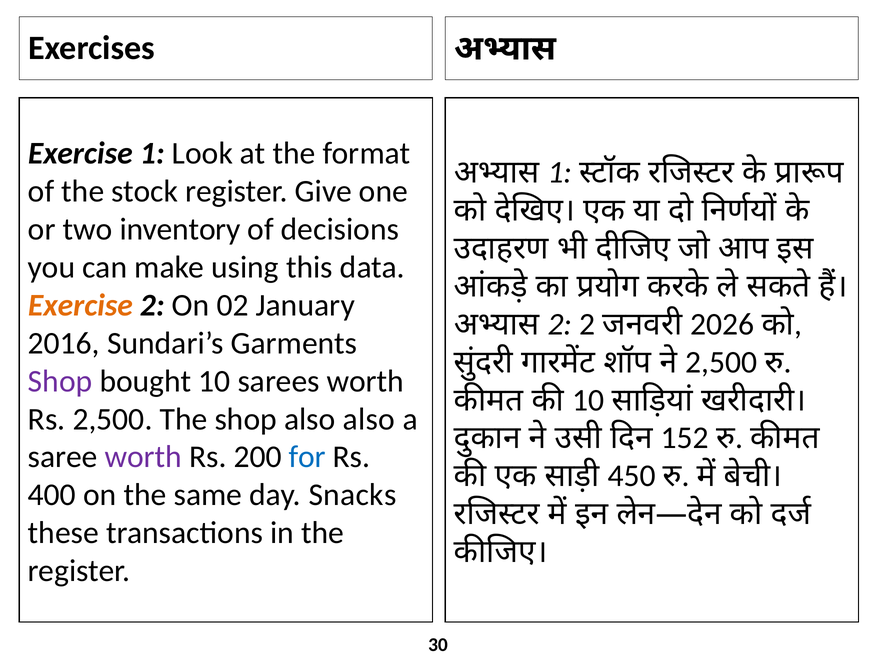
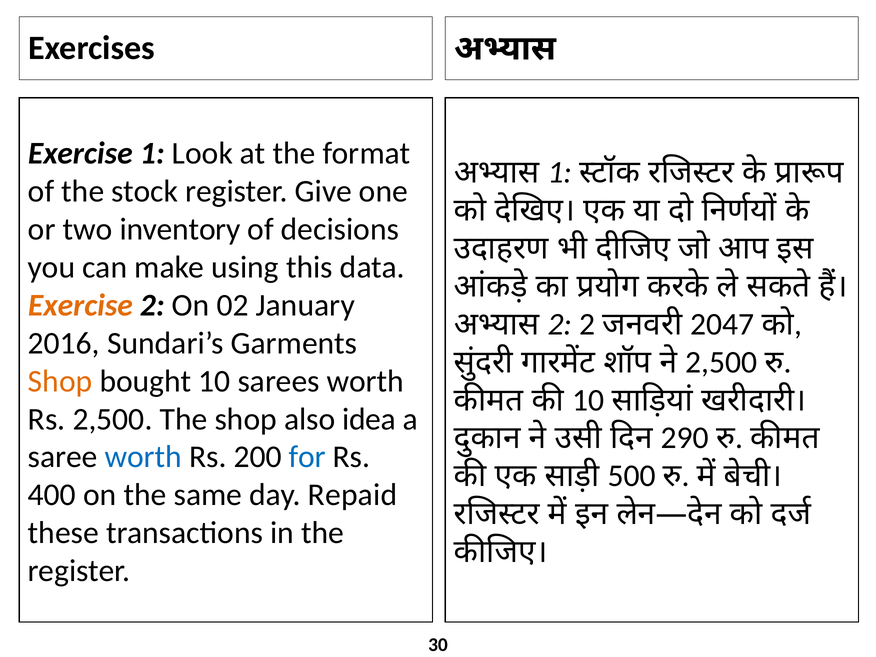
2026: 2026 -> 2047 (722, 324)
Shop colour: purple -> orange (60, 381)
also also: also -> idea (369, 419)
152: 152 -> 290 (685, 438)
worth colour: purple -> blue (143, 457)
450: 450 -> 500 (632, 476)
Snacks: Snacks -> Repaid (353, 495)
